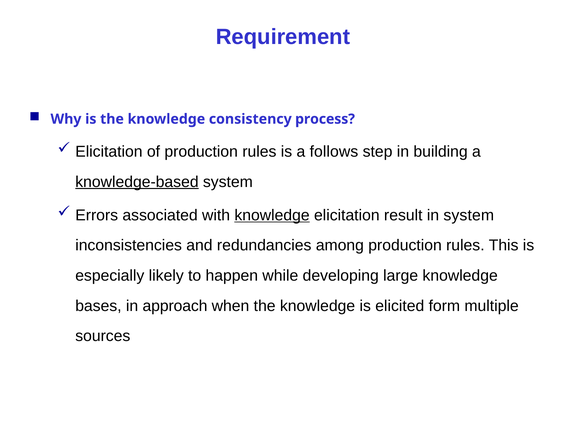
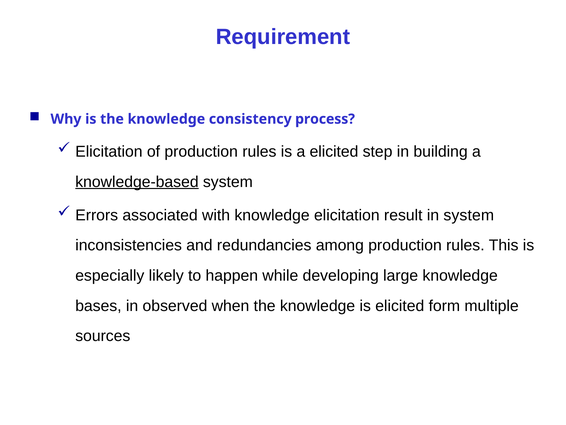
a follows: follows -> elicited (334, 151)
knowledge underline: present -> none (272, 215)
approach: approach -> observed (175, 306)
